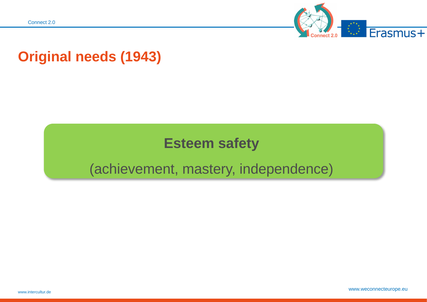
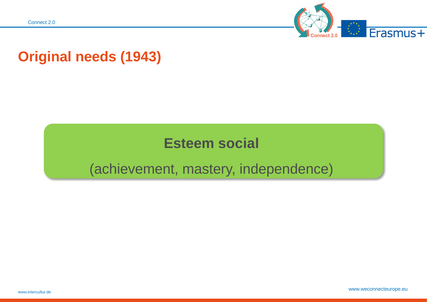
safety: safety -> social (239, 143)
